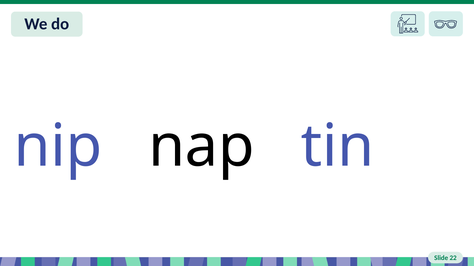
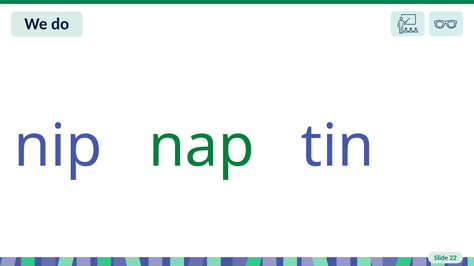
nap colour: black -> green (202, 147)
